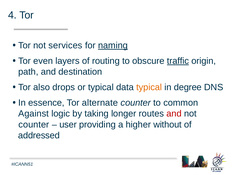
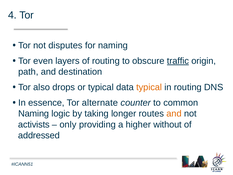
services: services -> disputes (65, 45)
naming underline: present -> none (113, 45)
in degree: degree -> routing (188, 87)
Against: Against -> Naming (34, 114)
and colour: red -> orange (174, 114)
counter: counter -> activists (34, 124)
user: user -> only (68, 124)
